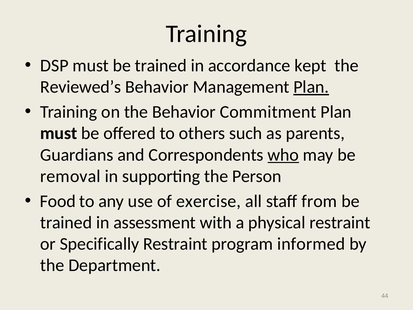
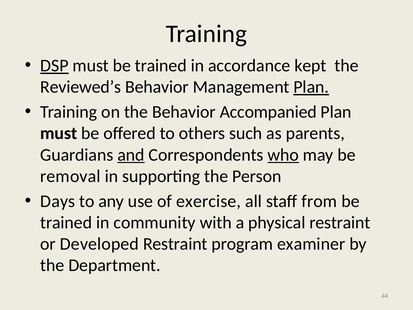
DSP underline: none -> present (54, 66)
Commitment: Commitment -> Accompanied (268, 112)
and underline: none -> present (131, 155)
Food: Food -> Days (58, 201)
assessment: assessment -> community (155, 222)
Specifically: Specifically -> Developed (99, 244)
informed: informed -> examiner (311, 244)
